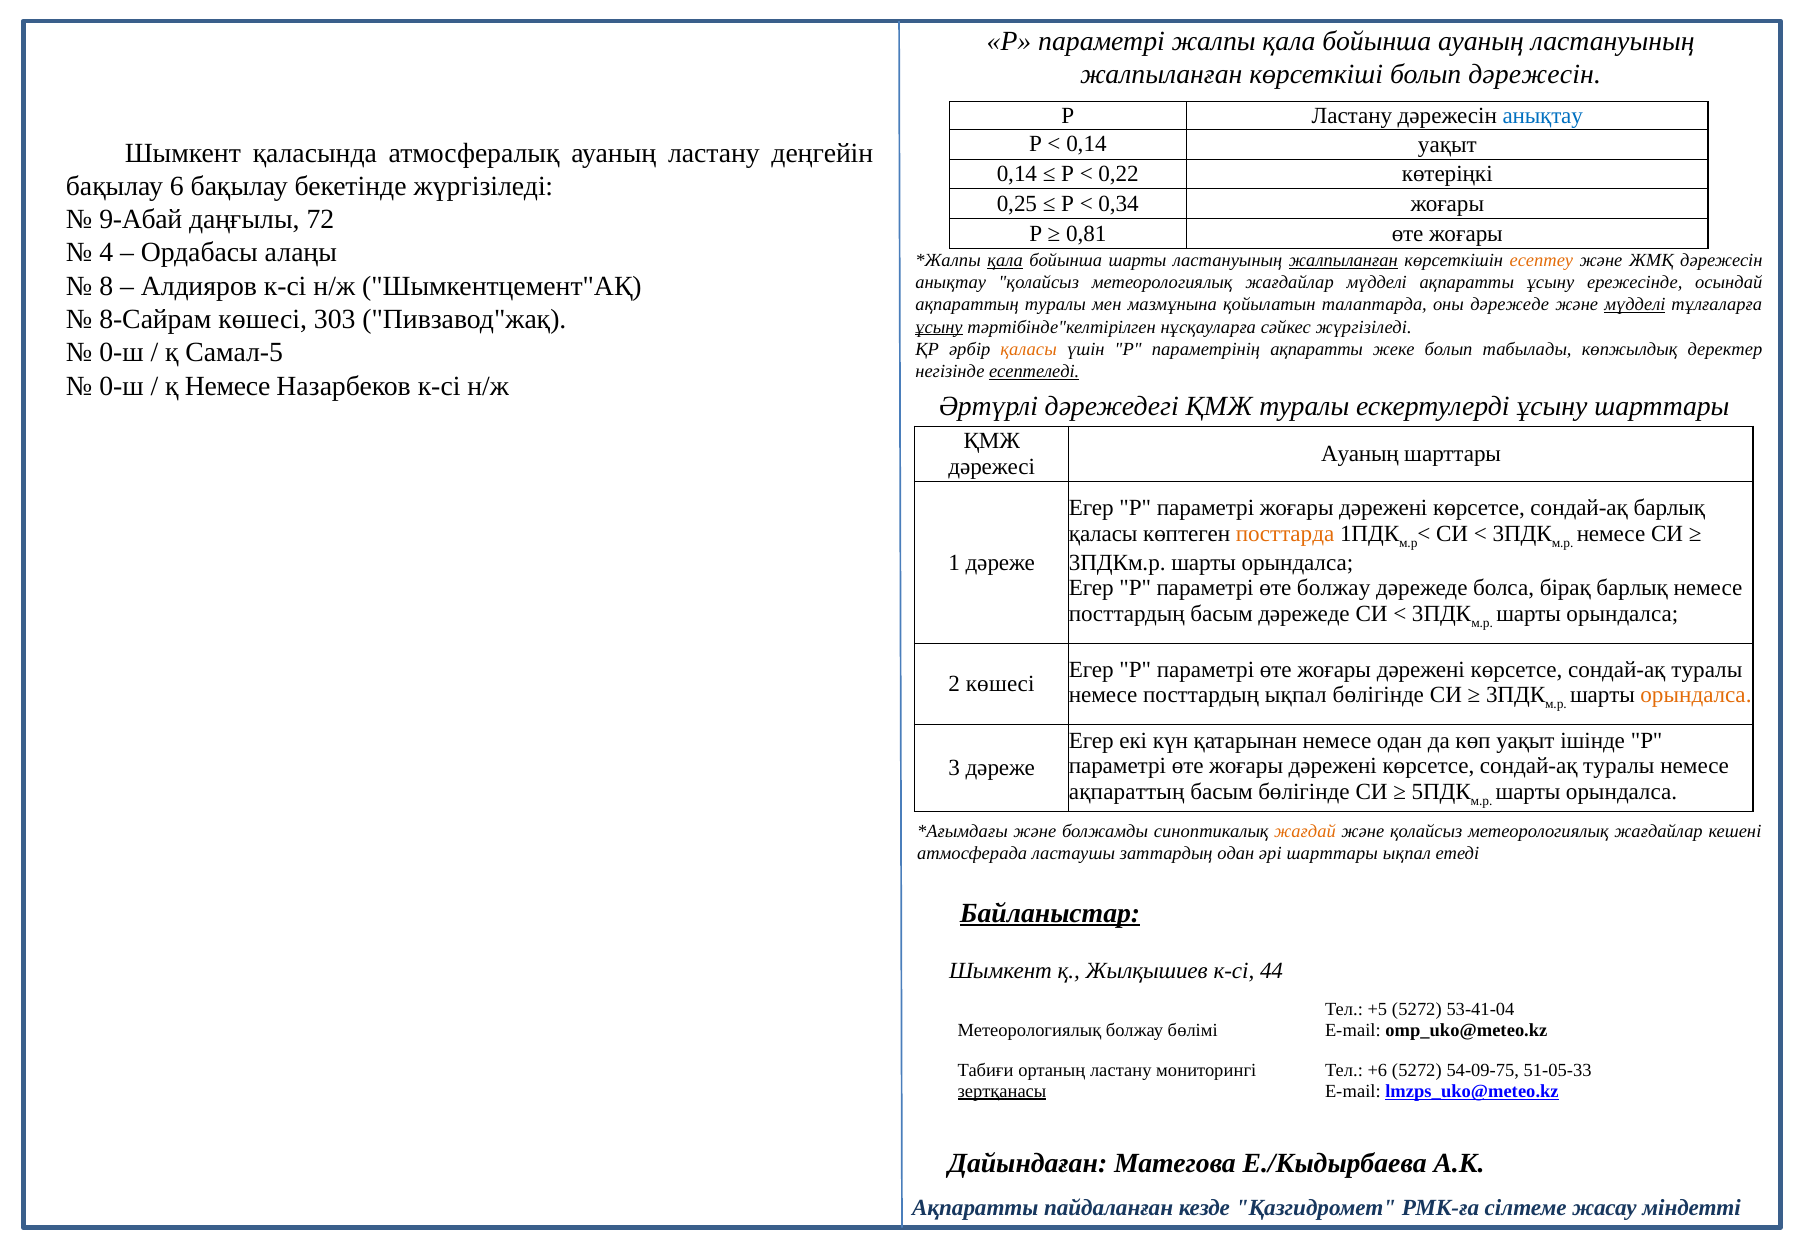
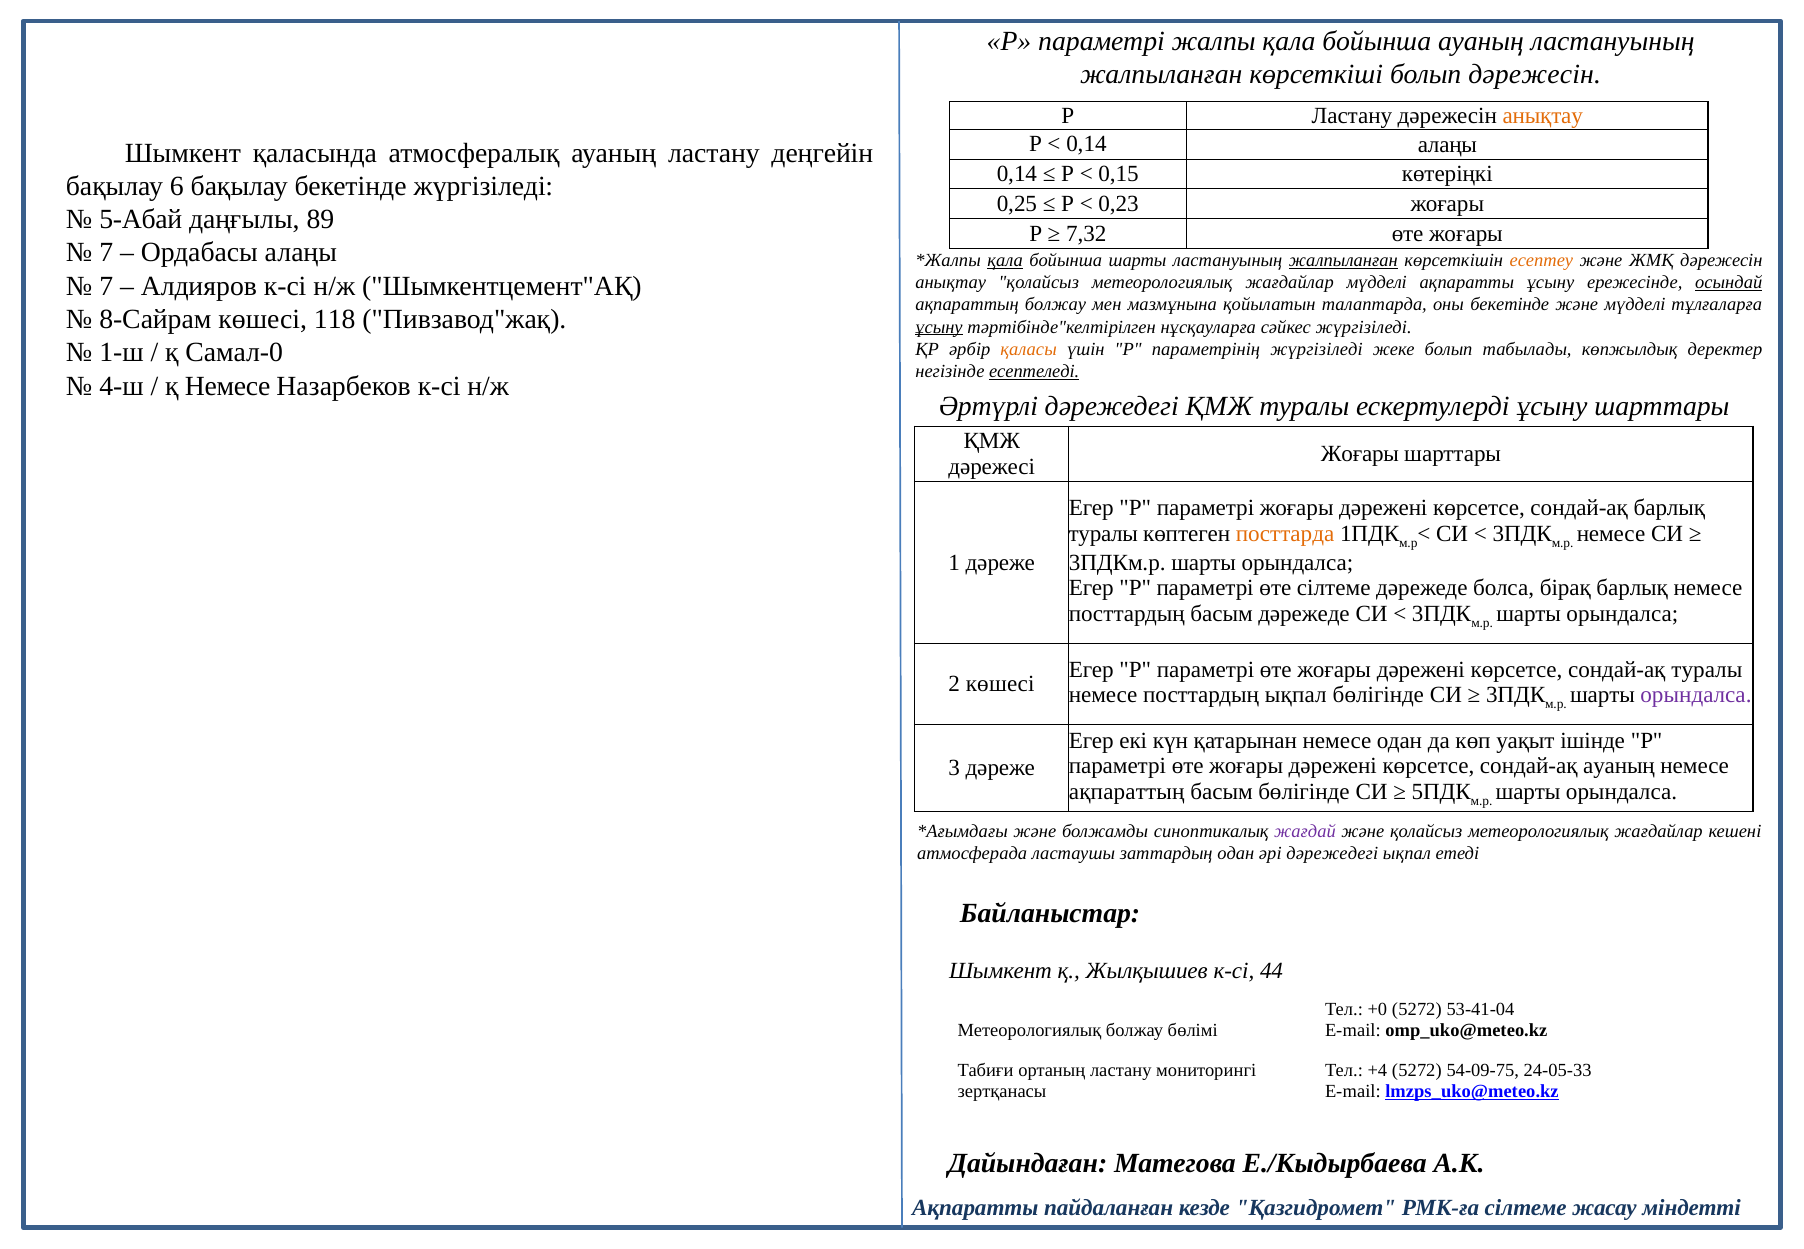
анықтау colour: blue -> orange (1543, 116)
0,14 уақыт: уақыт -> алаңы (1447, 144)
0,22: 0,22 -> 0,15 (1119, 174)
0,34: 0,34 -> 0,23 (1119, 204)
9-Абай: 9-Абай -> 5-Абай (141, 219)
72: 72 -> 89 (320, 219)
0,81: 0,81 -> 7,32 (1086, 233)
4: 4 -> 7 (106, 253)
8: 8 -> 7 (106, 286)
осындай underline: none -> present (1729, 283)
ақпараттың туралы: туралы -> болжау (1055, 305)
оны дәрежеде: дәрежеде -> бекетінде (1510, 305)
мүдделі underline: present -> none (1635, 305)
303: 303 -> 118 (335, 319)
0-ш: 0-ш -> 1-ш (121, 353)
Самал-5: Самал-5 -> Самал-0 (234, 353)
параметрінің ақпаратты: ақпаратты -> жүргізіледі (1316, 349)
0-ш: 0-ш -> 4-ш (121, 386)
Ауаның: Ауаның -> Жоғары (1360, 454)
қаласы: қаласы -> туралы (1103, 534)
өте болжау: болжау -> сілтеме (1334, 588)
орындалса colour: orange -> purple (1696, 695)
туралы: туралы -> ауаның (1619, 766)
жағдай colour: orange -> purple (1305, 831)
әрі шарттары: шарттары -> дәрежедегі (1332, 853)
Байланыстар underline: present -> none (1050, 913)
+5: +5 -> +0 (1377, 1009)
+6: +6 -> +4 (1377, 1070)
51-05-33: 51-05-33 -> 24-05-33 (1558, 1070)
зертқанасы underline: present -> none (1002, 1091)
